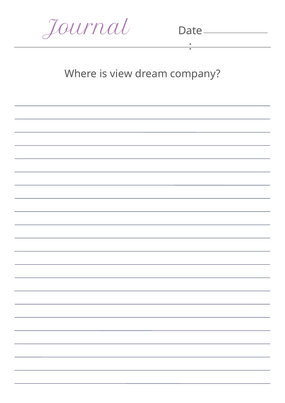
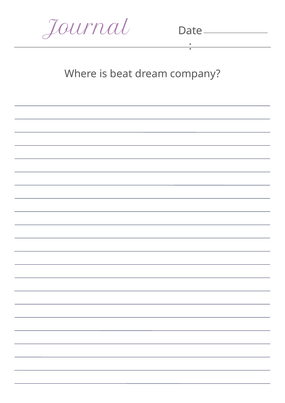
view: view -> beat (121, 74)
